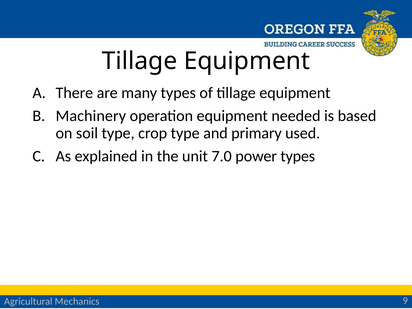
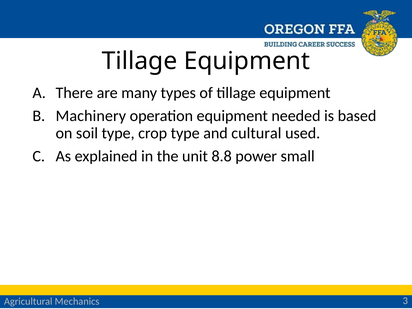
primary: primary -> cultural (256, 133)
7.0: 7.0 -> 8.8 (222, 156)
power types: types -> small (298, 156)
9: 9 -> 3 (405, 301)
